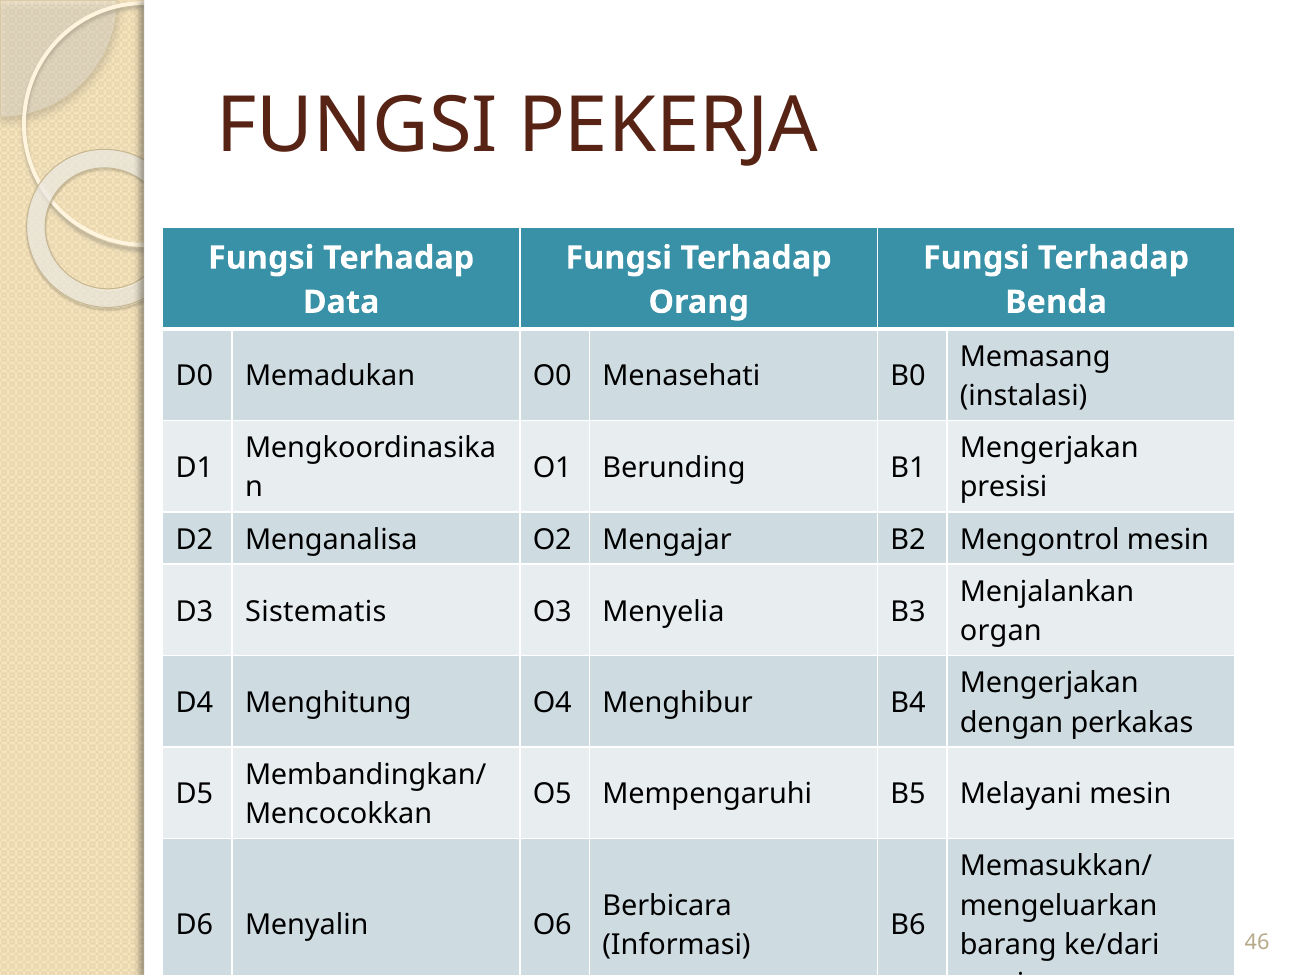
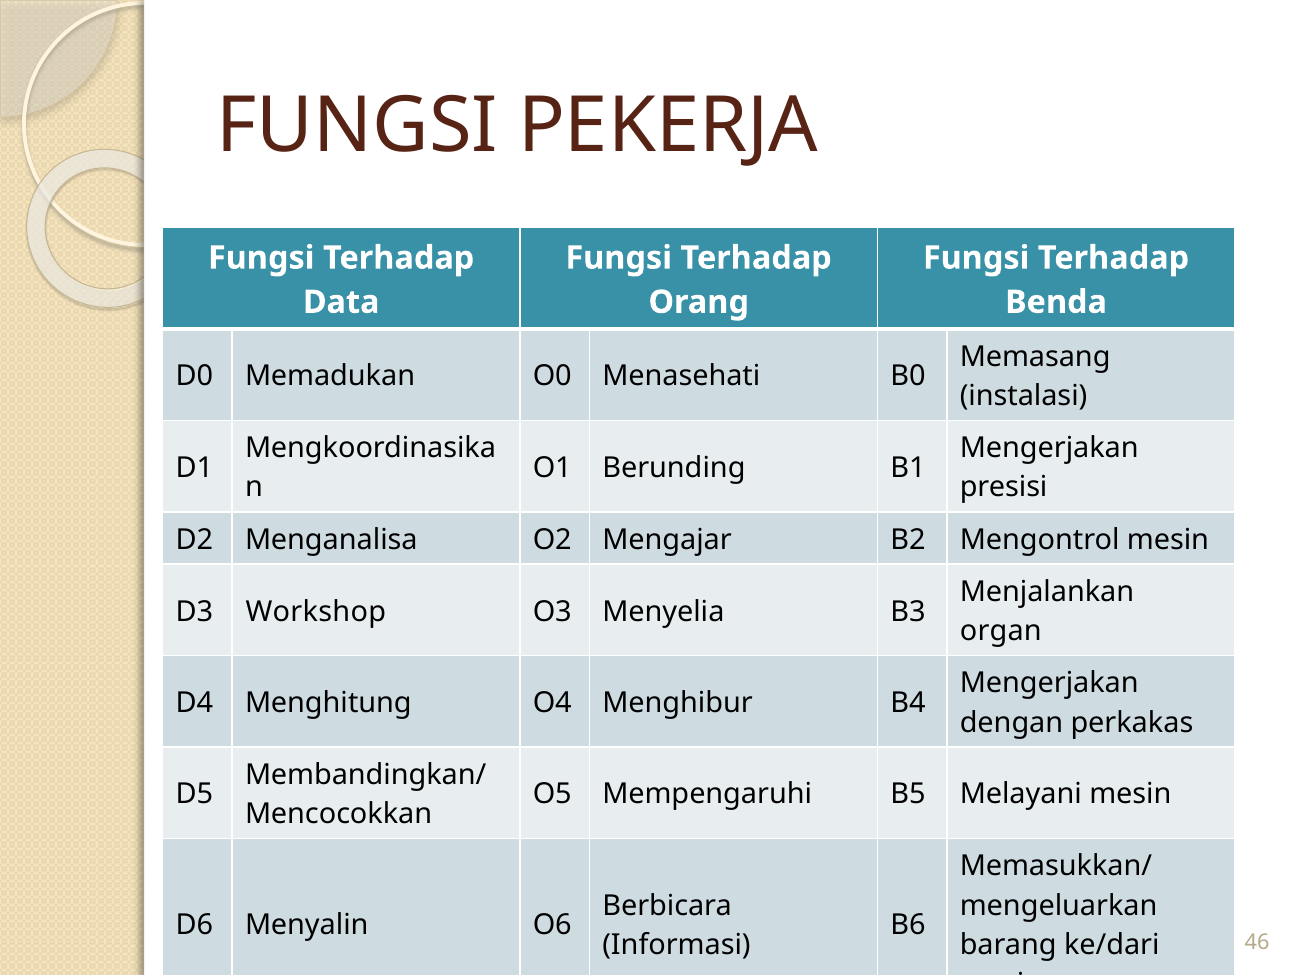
Sistematis: Sistematis -> Workshop (316, 612)
